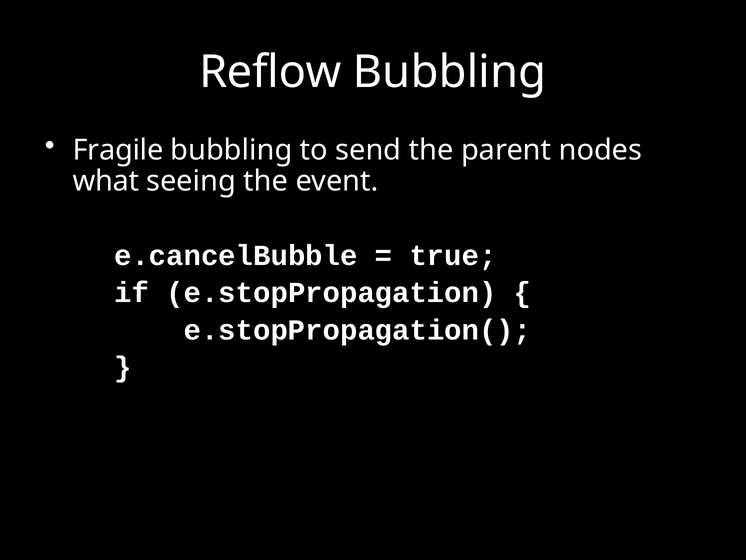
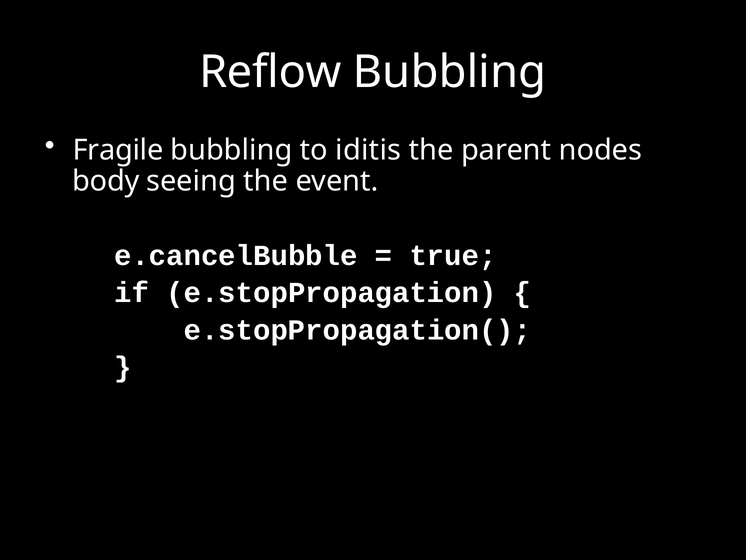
send: send -> iditis (368, 150)
what: what -> body (106, 181)
